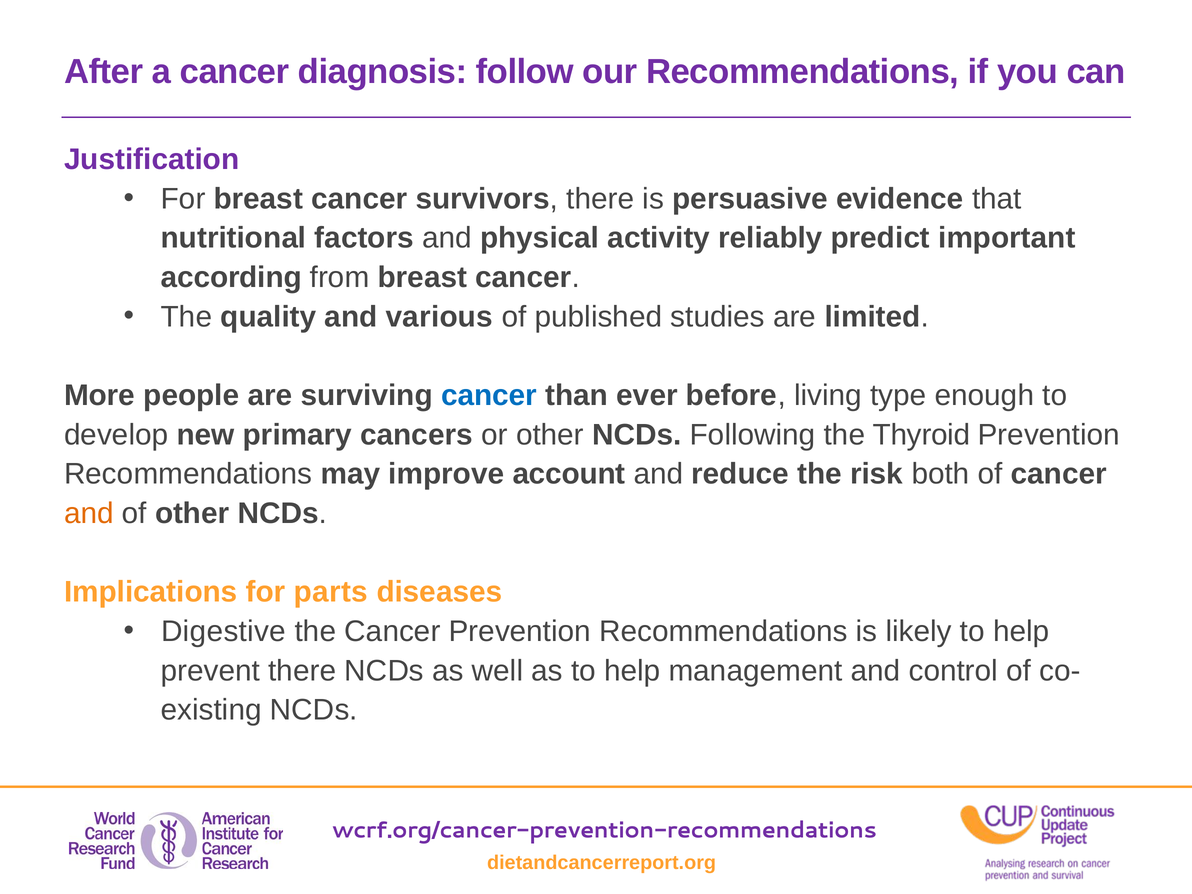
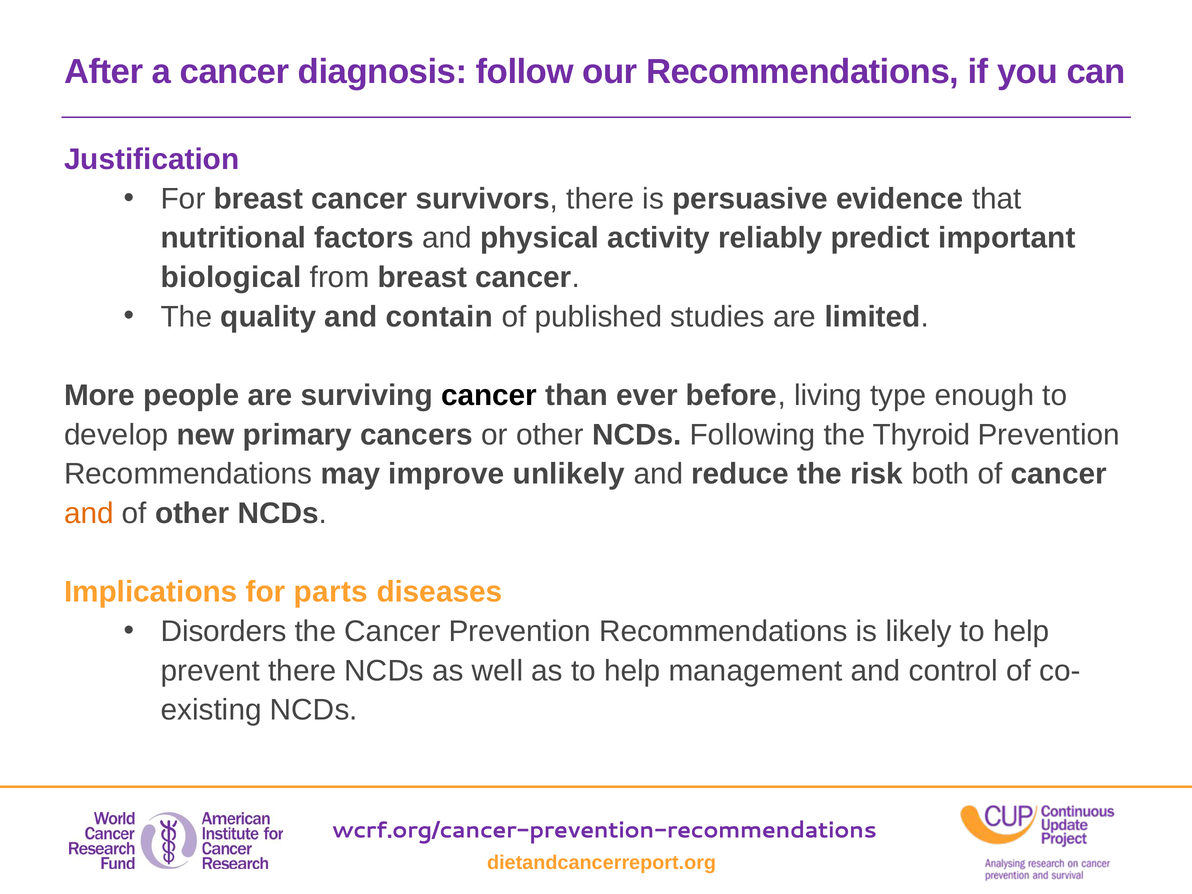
according: according -> biological (231, 277)
various: various -> contain (439, 317)
cancer colour: blue -> black (489, 395)
account: account -> unlikely (569, 474)
Digestive: Digestive -> Disorders (224, 631)
